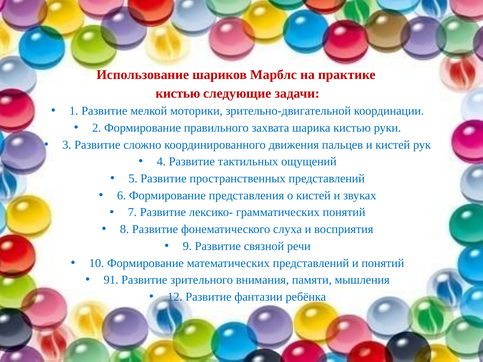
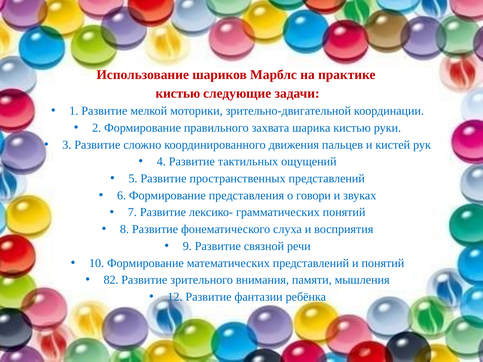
о кистей: кистей -> говори (313, 196)
91: 91 -> 82 (111, 280)
